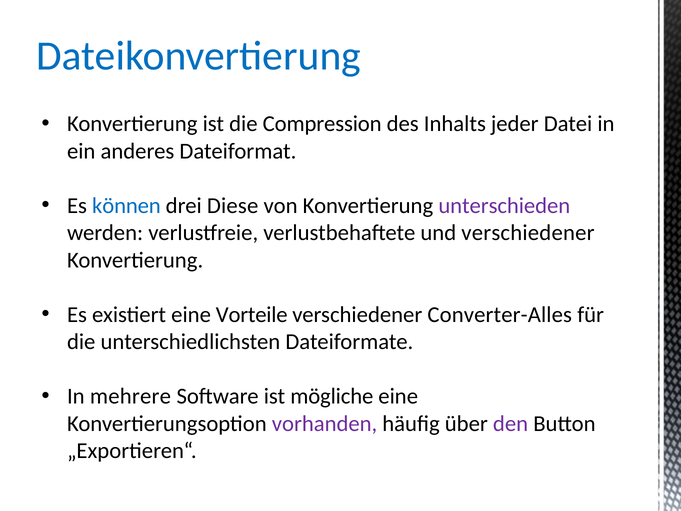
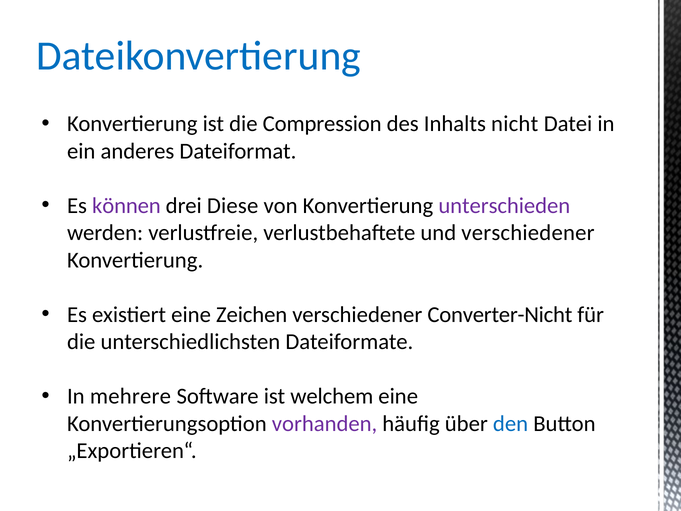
jeder: jeder -> nicht (515, 124)
können colour: blue -> purple (126, 205)
Vorteile: Vorteile -> Zeichen (252, 314)
Converter-Alles: Converter-Alles -> Converter-Nicht (500, 314)
mögliche: mögliche -> welchem (332, 396)
den colour: purple -> blue (511, 423)
